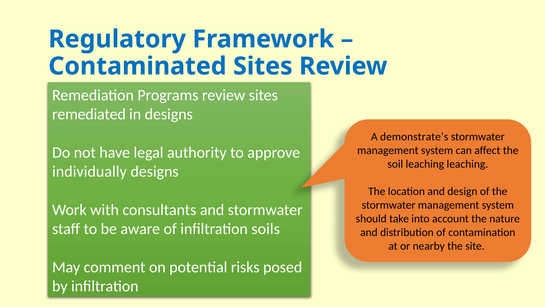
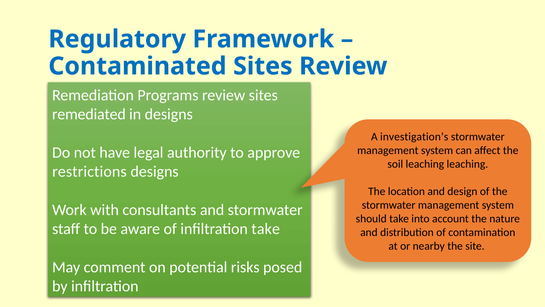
demonstrate’s: demonstrate’s -> investigation’s (414, 137)
individually: individually -> restrictions (89, 171)
infiltration soils: soils -> take (266, 229)
